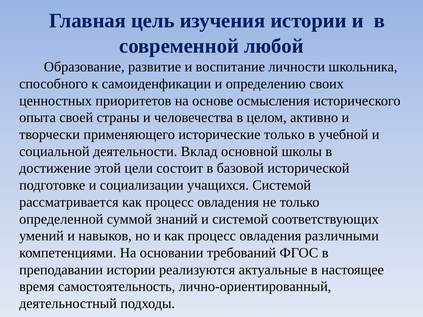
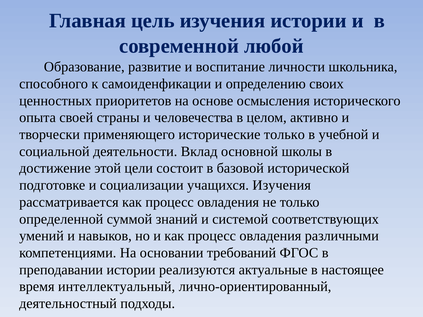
учащихся Системой: Системой -> Изучения (282, 185)
самостоятельность: самостоятельность -> интеллектуальный (117, 287)
